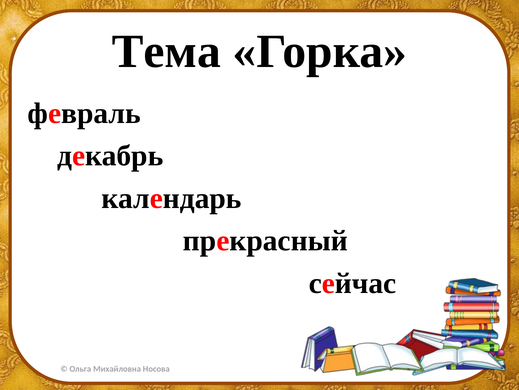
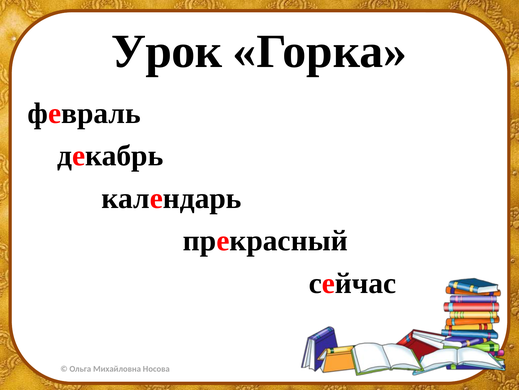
Тема: Тема -> Урок (167, 51)
